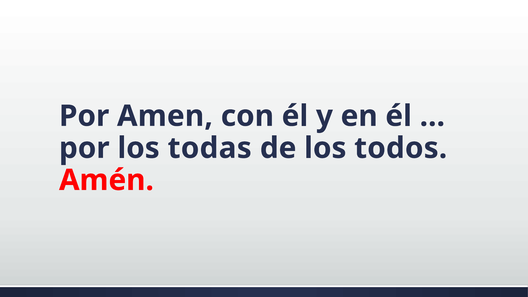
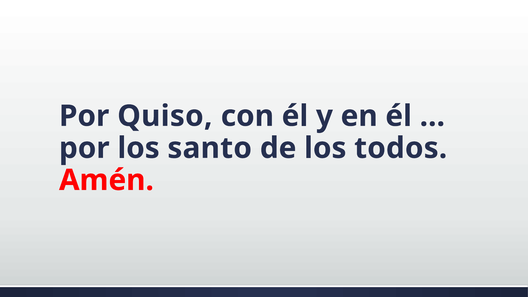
Amen: Amen -> Quiso (165, 116)
todas: todas -> santo (210, 148)
